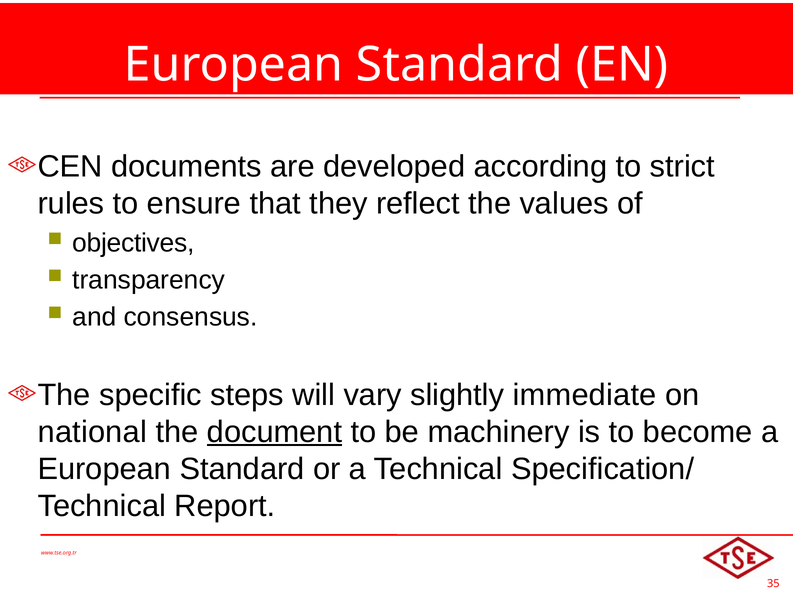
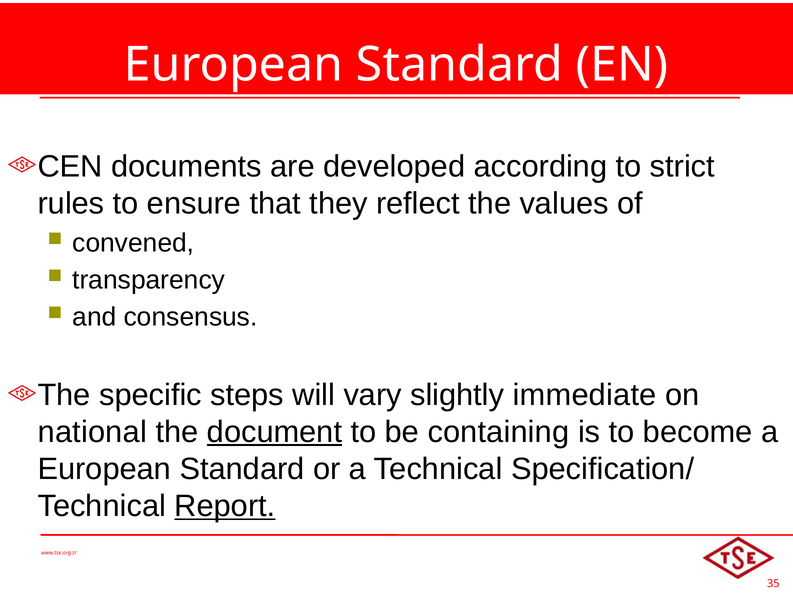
objectives: objectives -> convened (133, 243)
machinery: machinery -> containing (498, 432)
Report underline: none -> present (225, 506)
